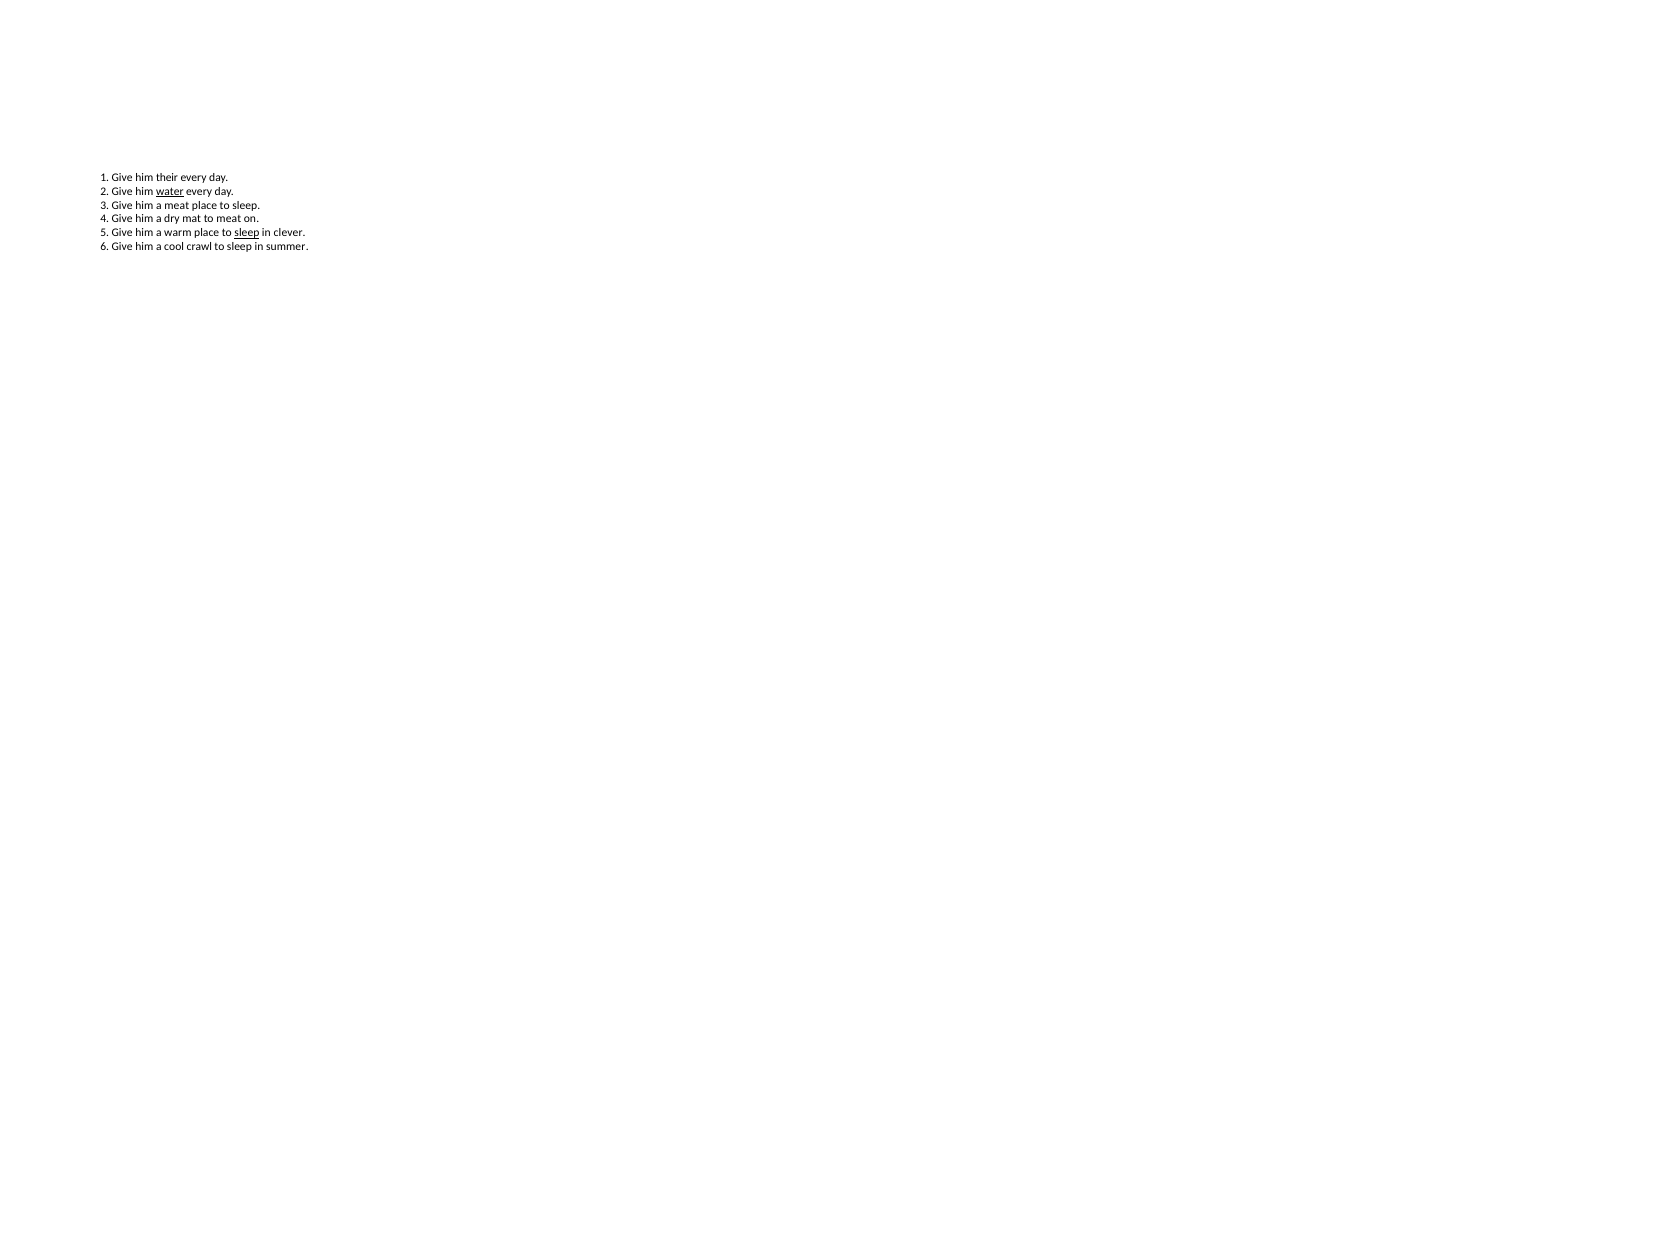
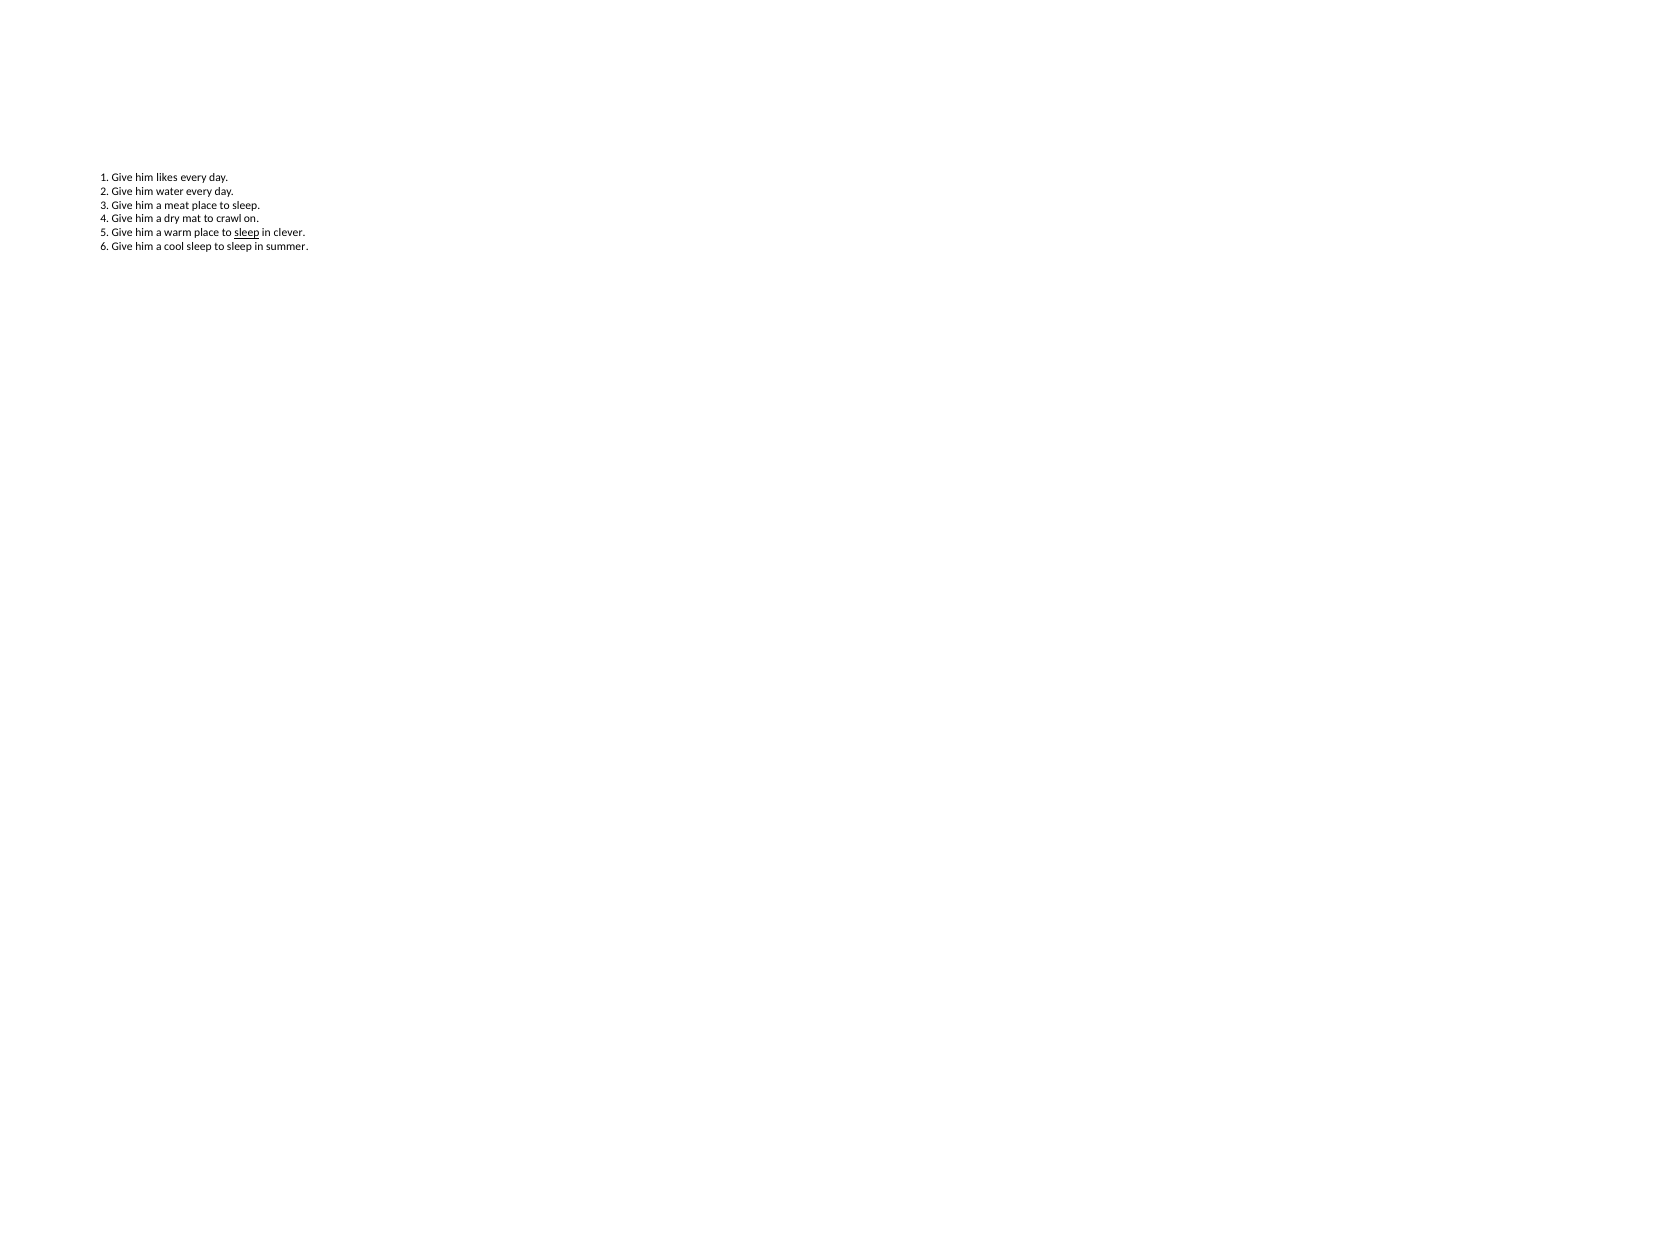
their: their -> likes (167, 177)
water underline: present -> none (170, 191)
to meat: meat -> crawl (229, 219)
cool crawl: crawl -> sleep (199, 247)
